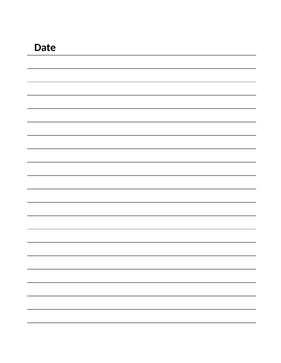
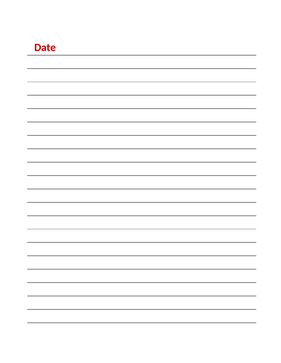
Date colour: black -> red (45, 48)
